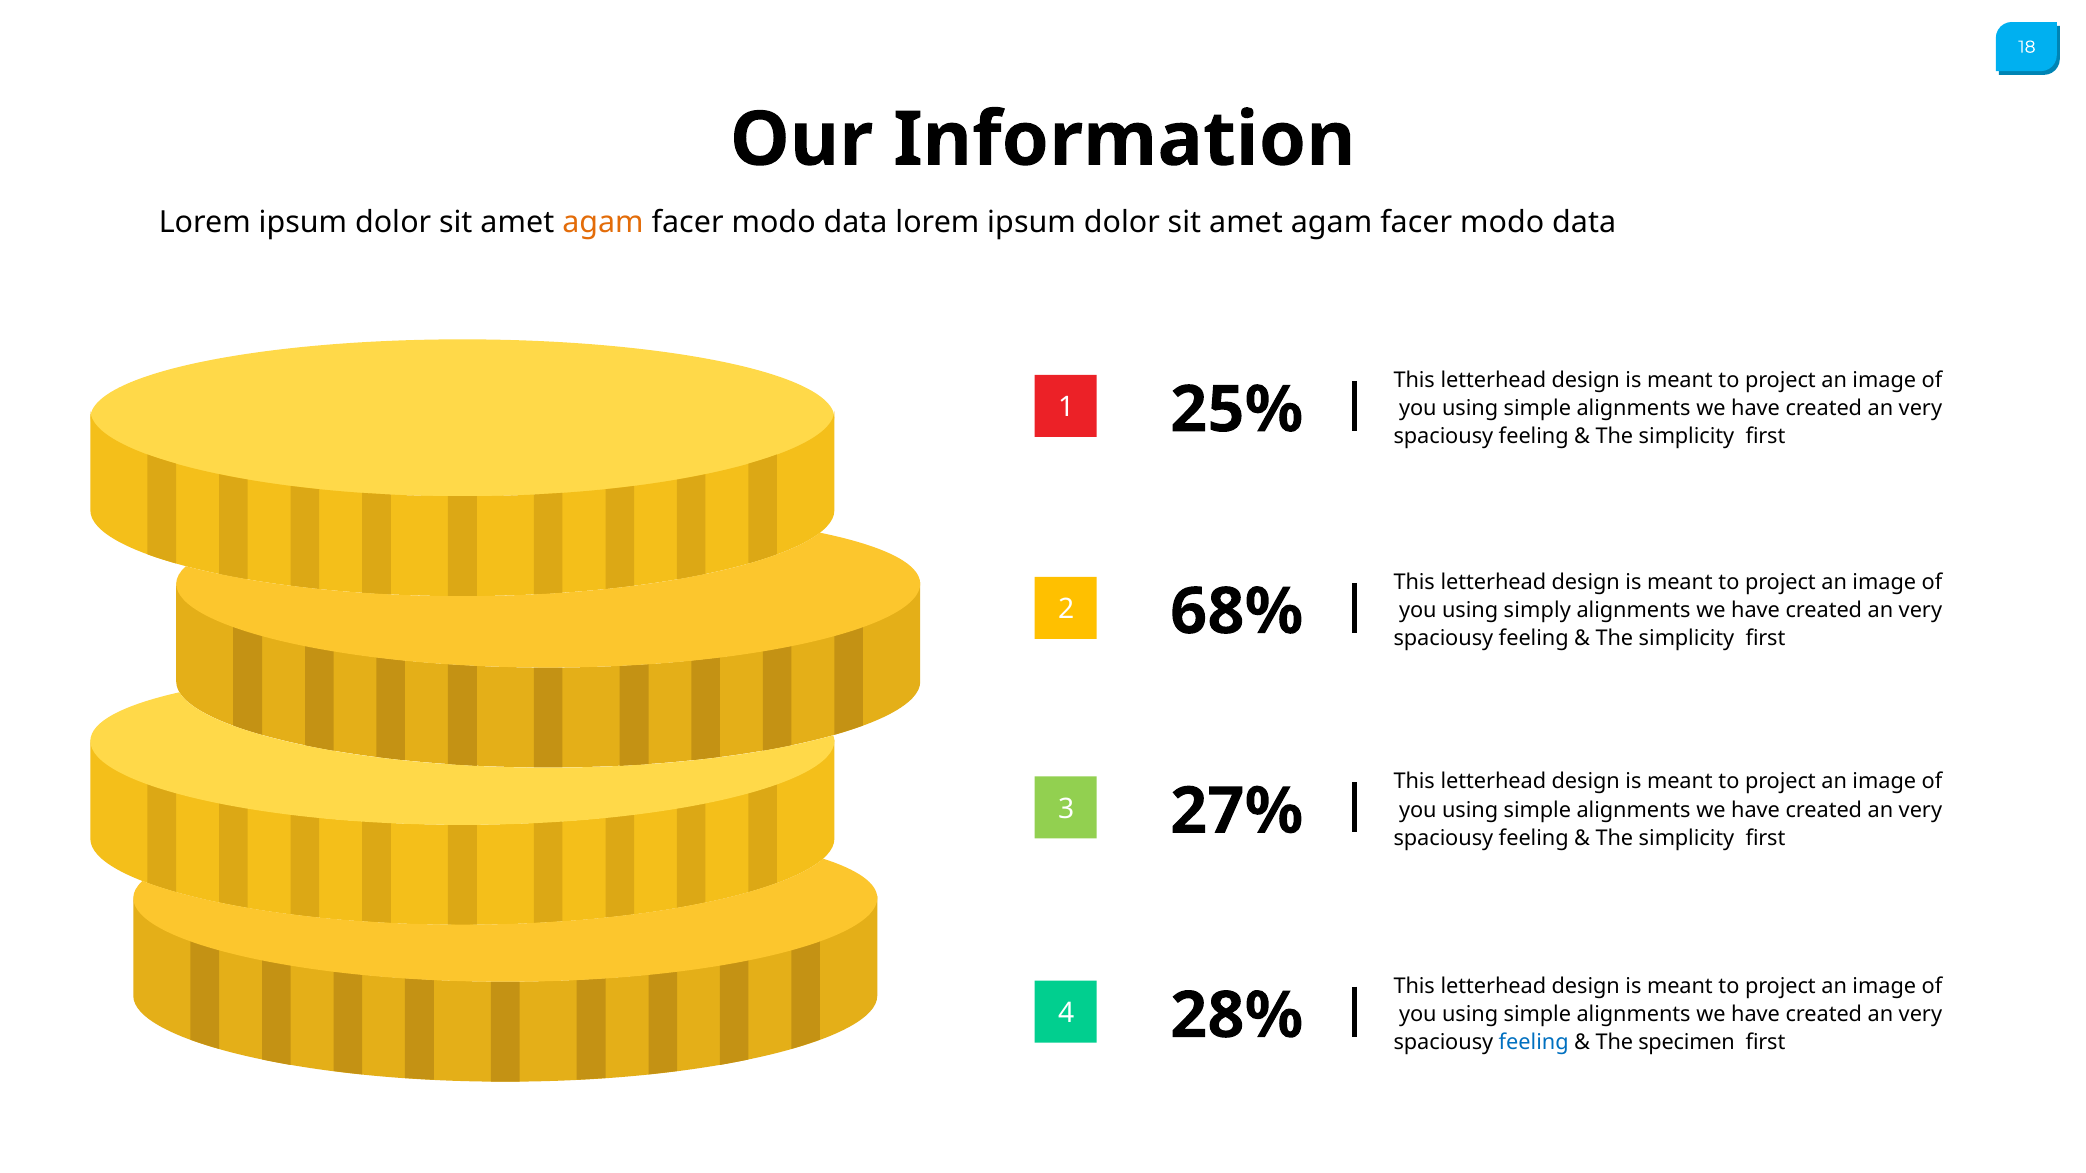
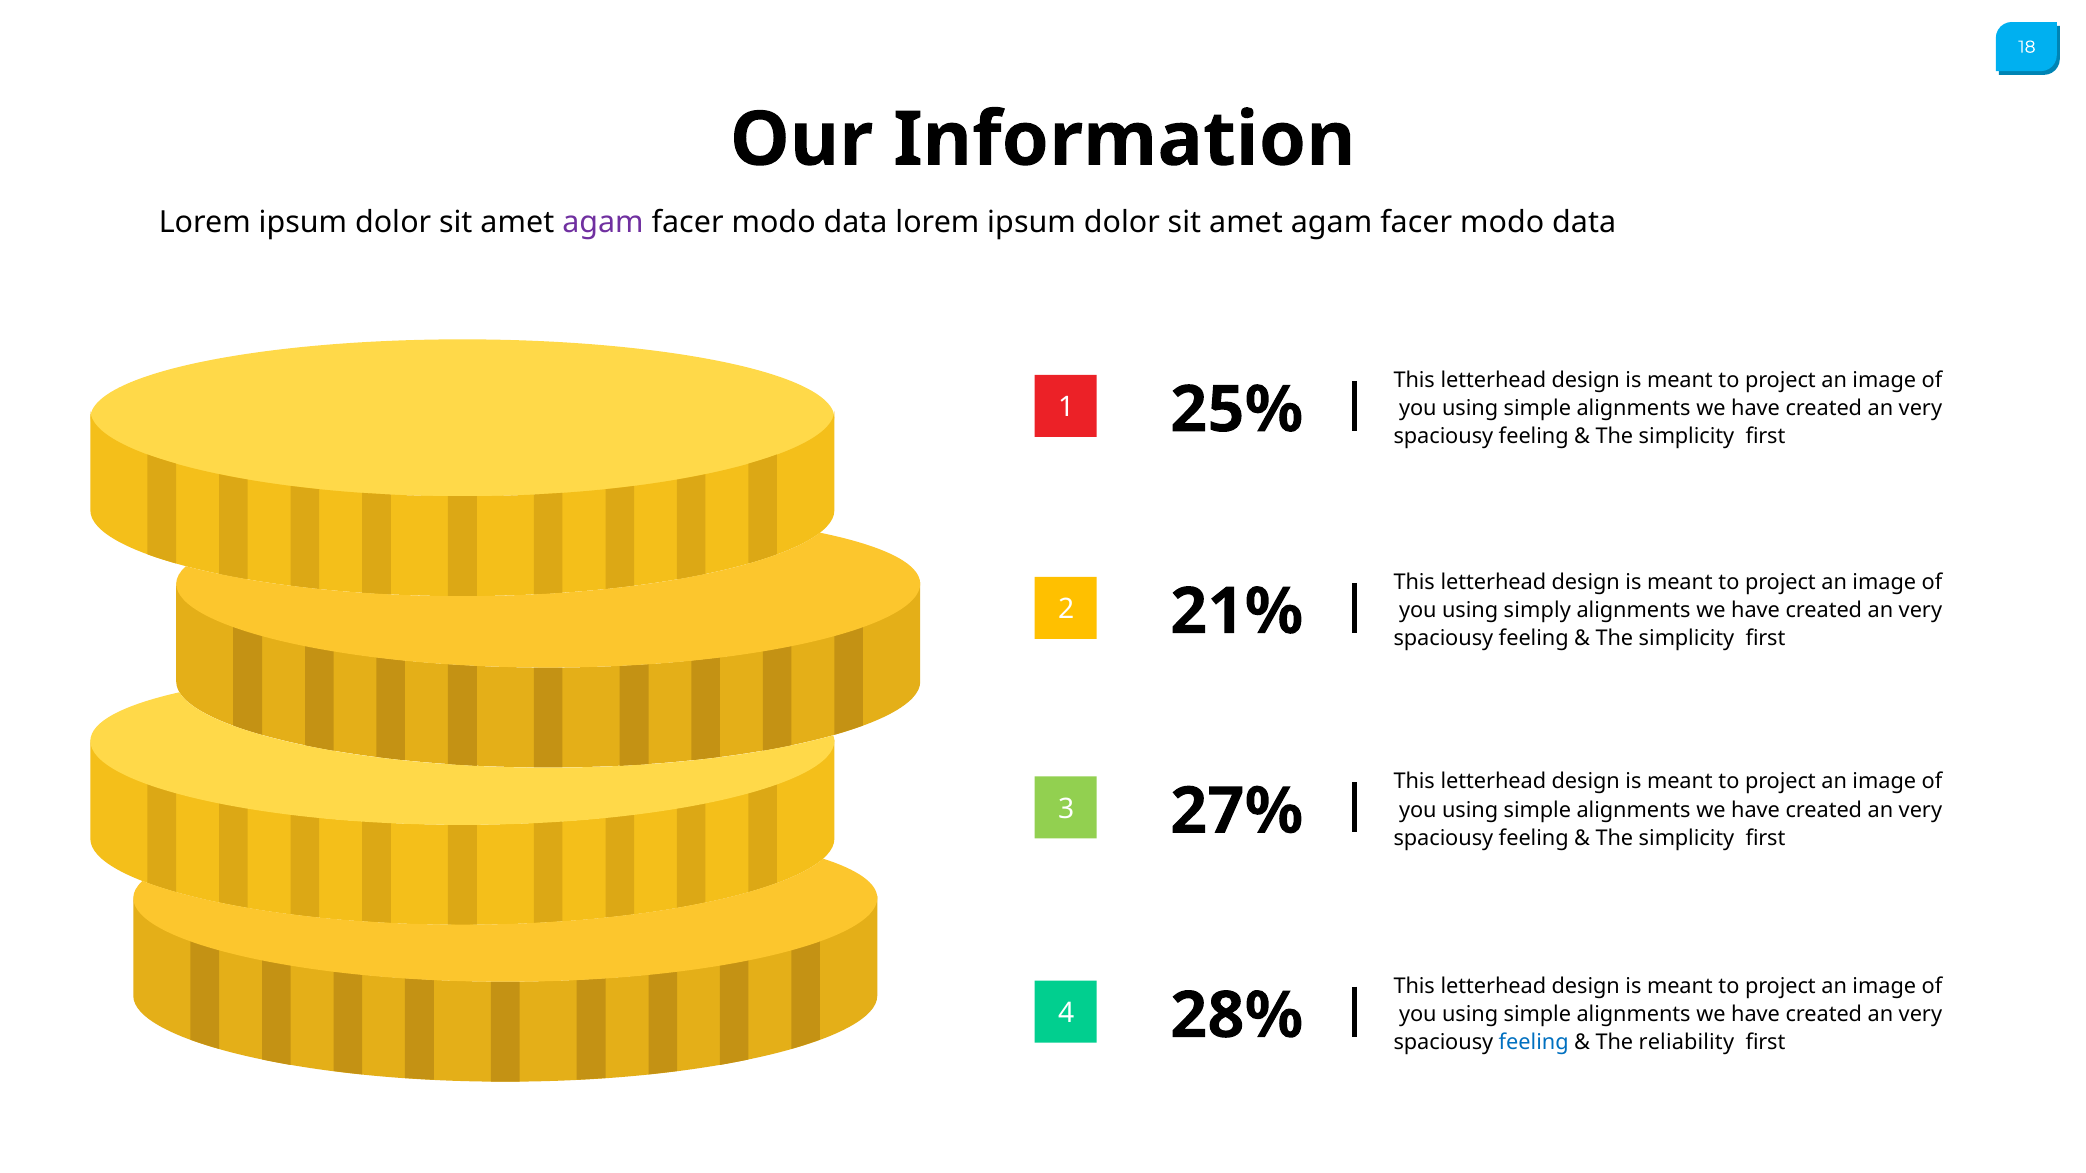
agam colour: orange -> purple (603, 222)
68%: 68% -> 21% (1237, 612)
specimen: specimen -> reliability (1686, 1043)
